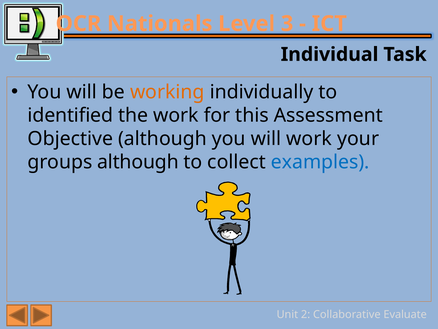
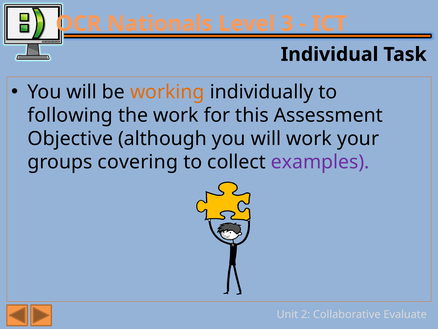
identified: identified -> following (70, 115)
groups although: although -> covering (138, 162)
examples colour: blue -> purple (320, 162)
